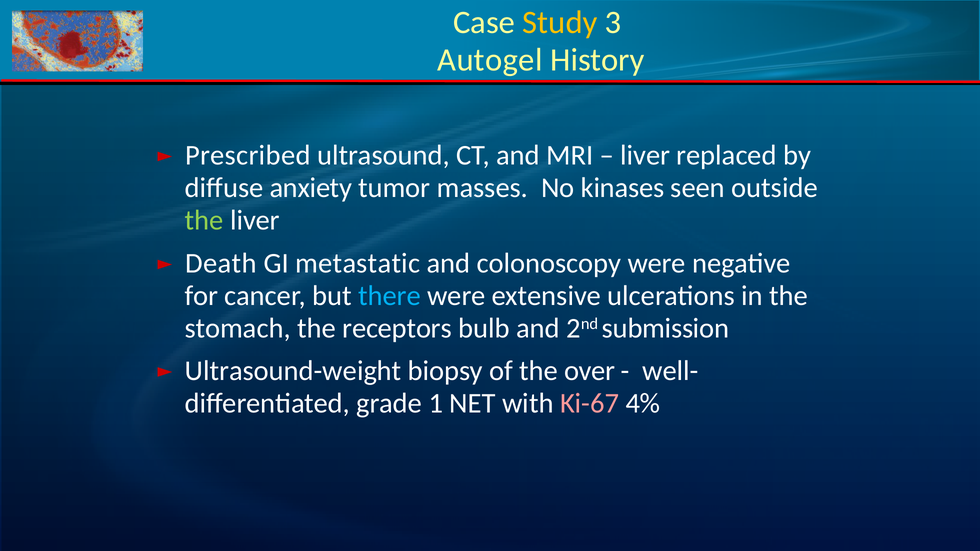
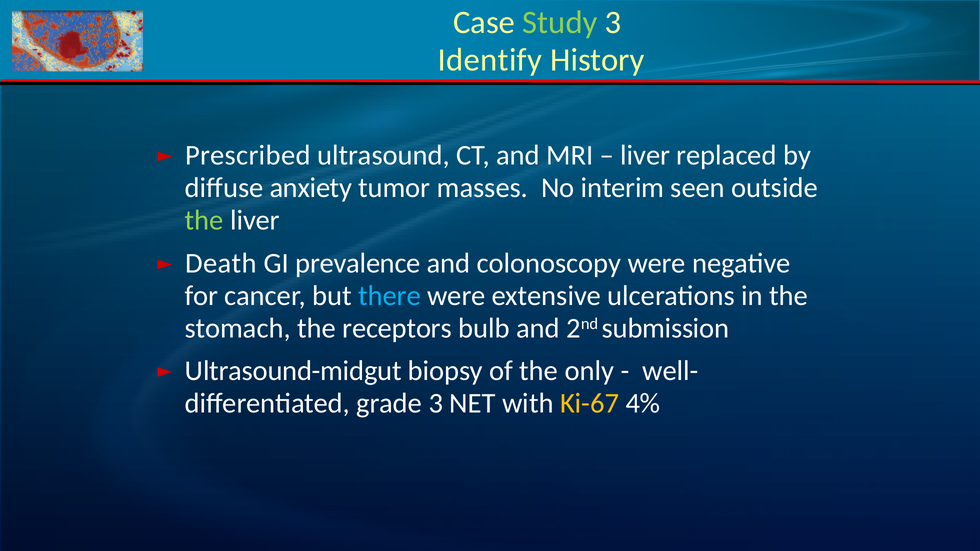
Study colour: yellow -> light green (560, 23)
Autogel: Autogel -> Identify (490, 60)
kinases: kinases -> interim (623, 188)
metastatic: metastatic -> prevalence (358, 263)
Ultrasound-weight: Ultrasound-weight -> Ultrasound-midgut (293, 371)
over: over -> only (589, 371)
grade 1: 1 -> 3 (436, 404)
Ki-67 colour: pink -> yellow (590, 404)
